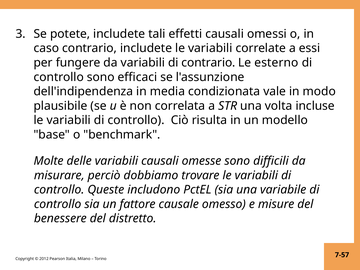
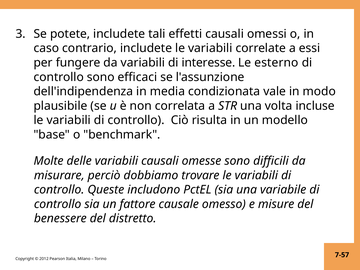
di contrario: contrario -> interesse (208, 63)
